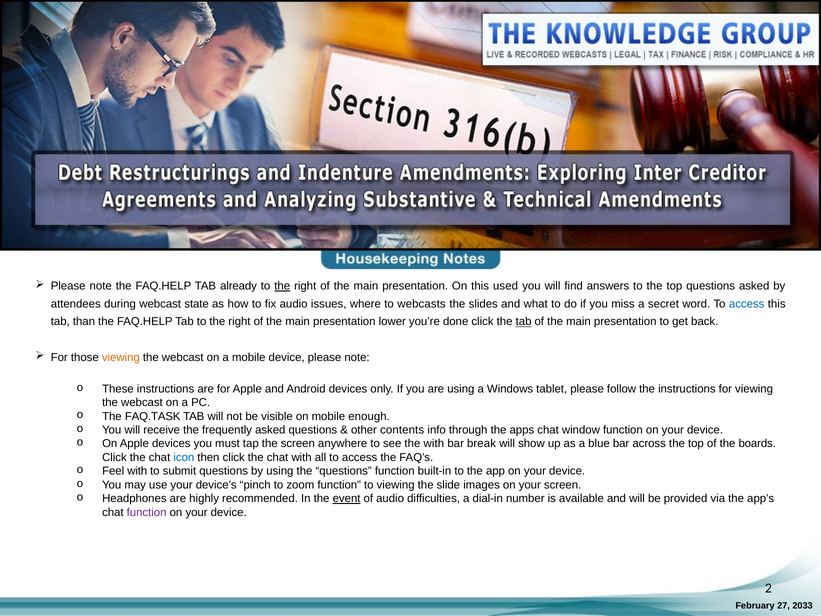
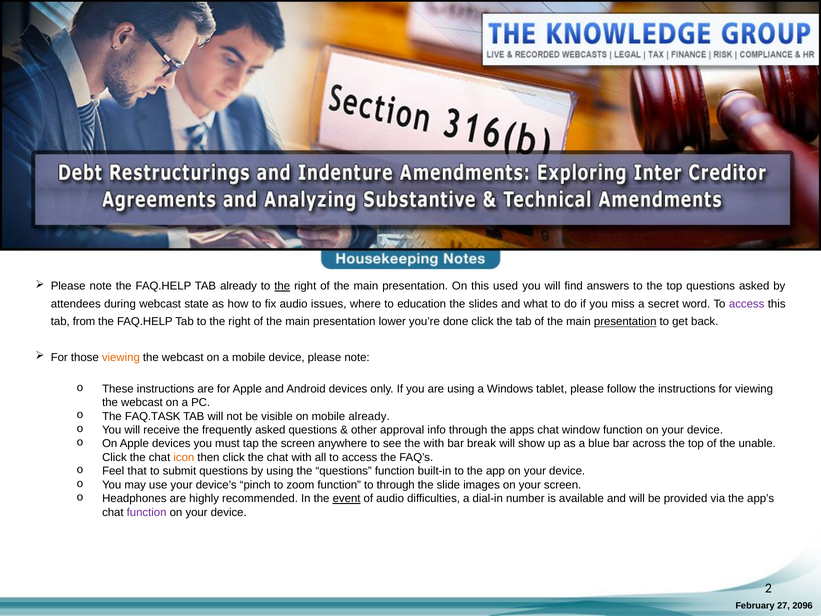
webcasts: webcasts -> education (422, 304)
access colour: blue -> purple (747, 304)
than: than -> from (84, 322)
tab underline: present -> none (524, 322)
presentation underline: none -> present (625, 322)
mobile enough: enough -> already (369, 416)
contents: contents -> approval (402, 430)
boards: boards -> unable (757, 444)
icon colour: blue -> orange (184, 457)
Feel with: with -> that (137, 471)
to viewing: viewing -> through (396, 485)
2033: 2033 -> 2096 (803, 605)
